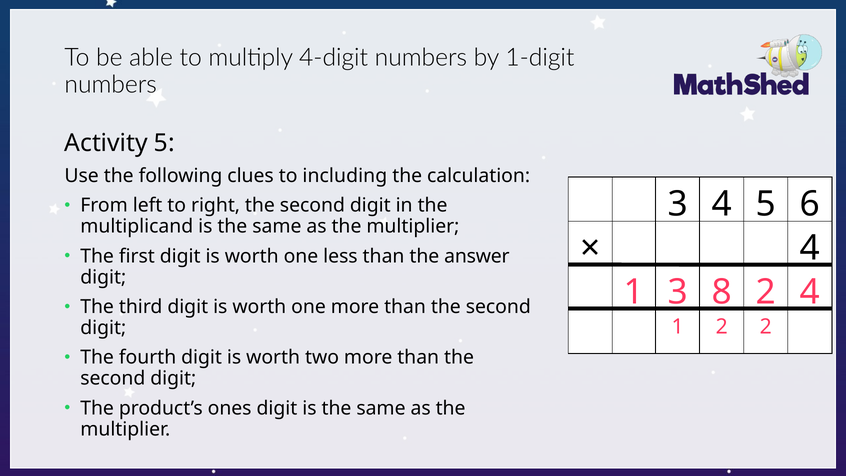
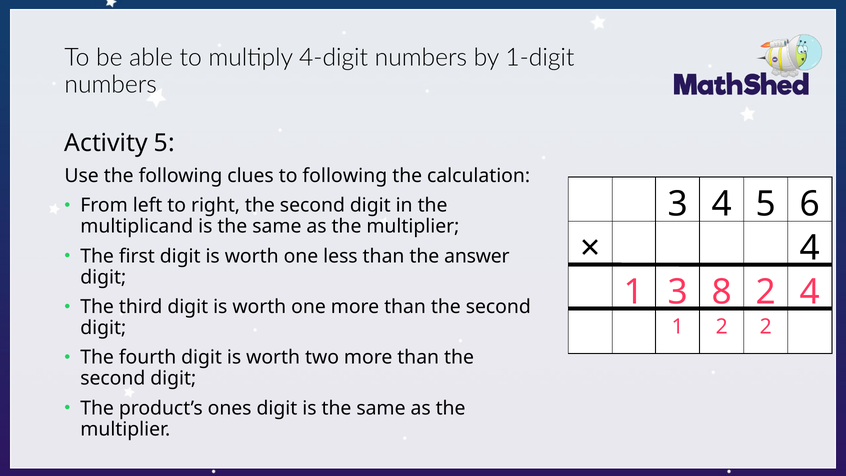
to including: including -> following (345, 176)
